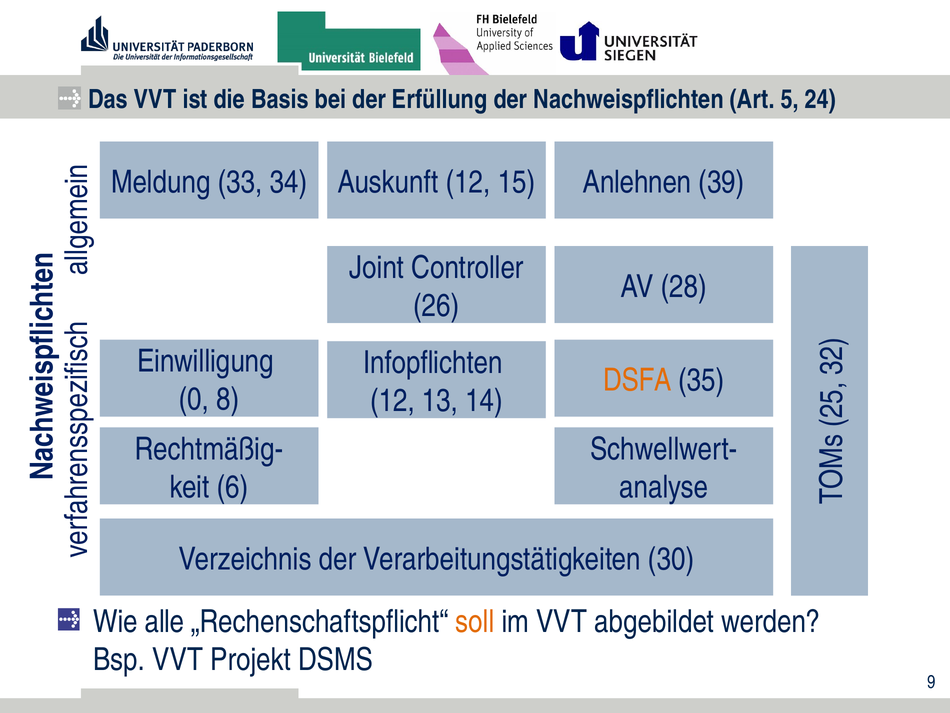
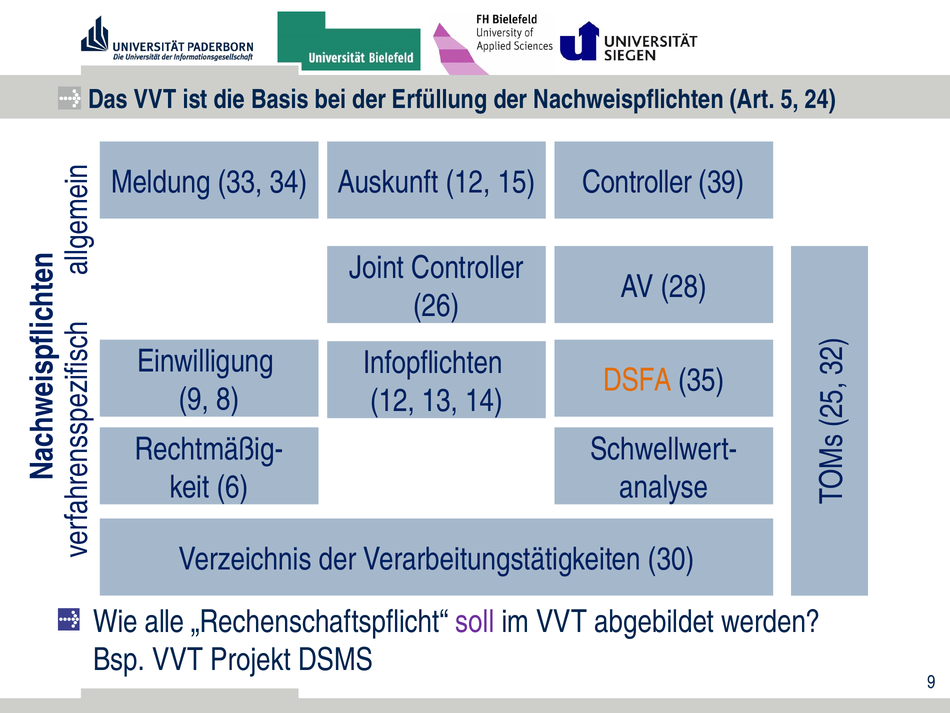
Anlehnen: Anlehnen -> Controller (637, 182)
0: 0 -> 9 (194, 399)
soll colour: orange -> purple (475, 621)
